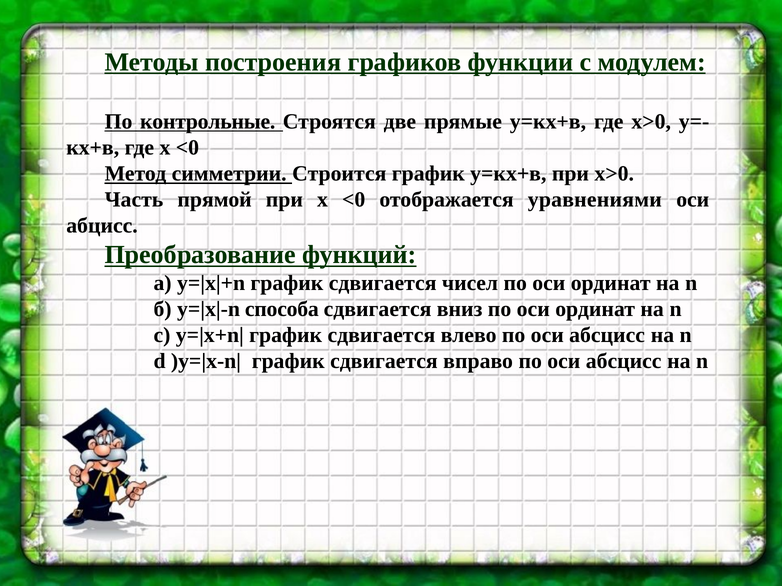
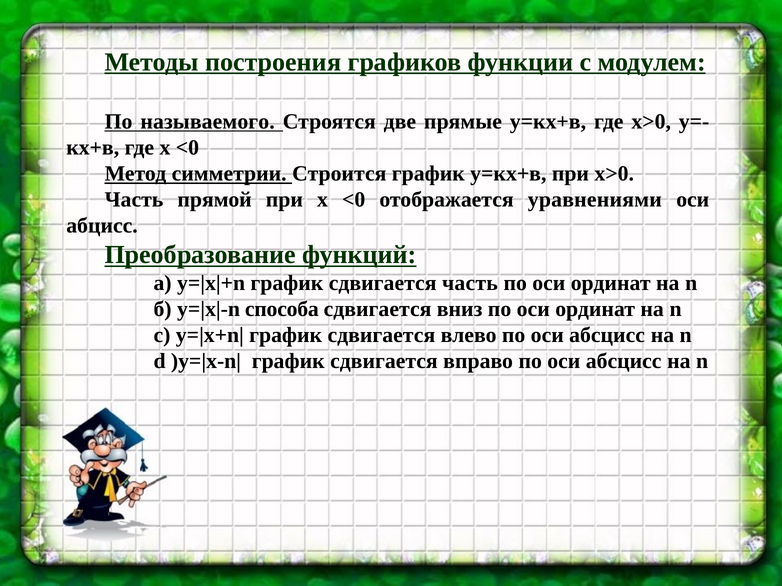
контрольные: контрольные -> называемого (208, 122)
сдвигается чисел: чисел -> часть (470, 283)
